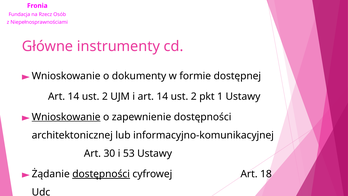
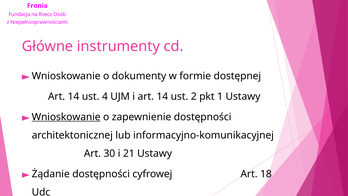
2: 2 -> 4 (105, 96)
53: 53 -> 21 (129, 153)
dostępności underline: present -> none (101, 174)
